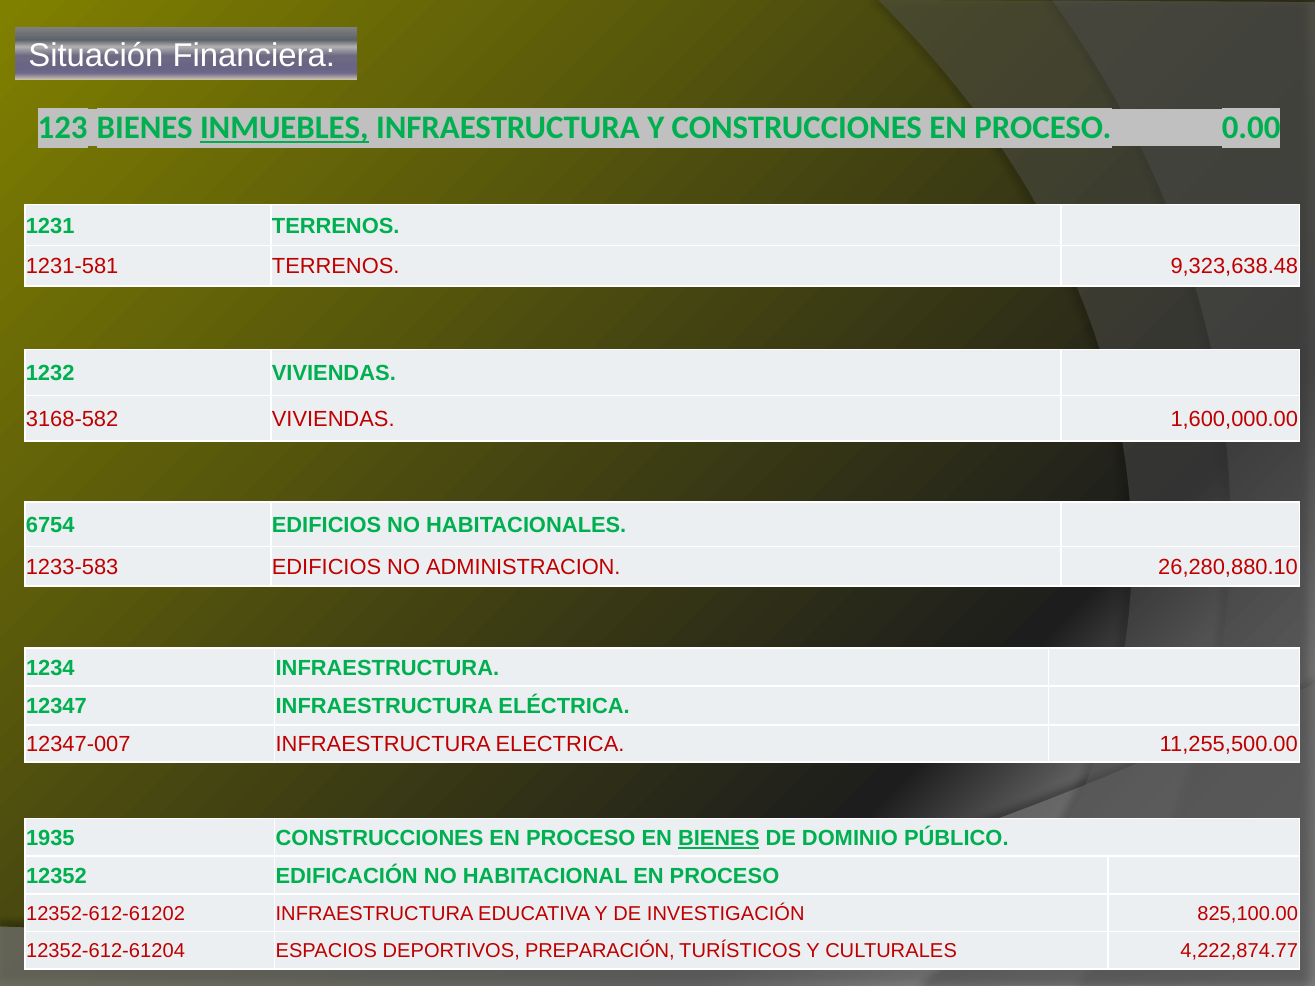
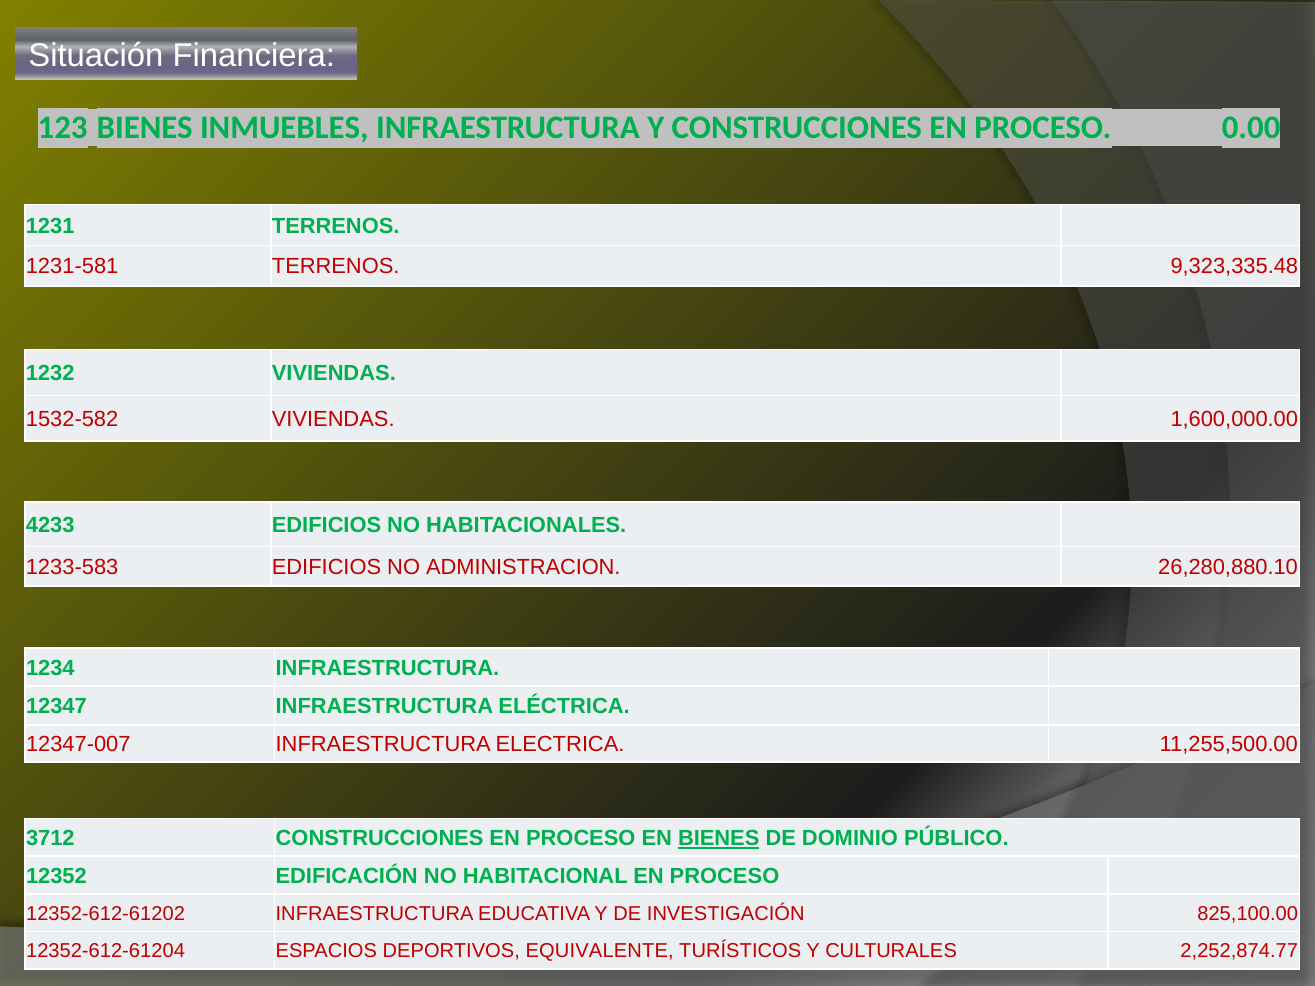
INMUEBLES underline: present -> none (284, 128)
9,323,638.48: 9,323,638.48 -> 9,323,335.48 (1234, 267)
3168-582: 3168-582 -> 1532-582 (72, 419)
6754: 6754 -> 4233 (50, 525)
1935: 1935 -> 3712 (50, 839)
PREPARACIÓN: PREPARACIÓN -> EQUIVALENTE (600, 952)
4,222,874.77: 4,222,874.77 -> 2,252,874.77 (1239, 952)
